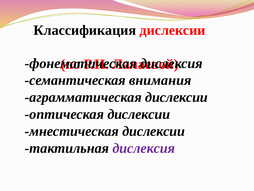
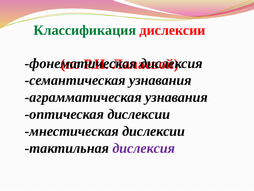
Классификация colour: black -> green (85, 30)
семантическая внимания: внимания -> узнавания (160, 80)
аграмматическая дислексии: дислексии -> узнавания (176, 97)
